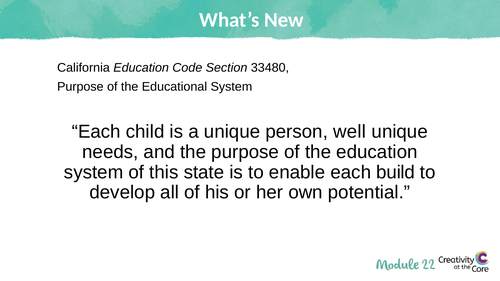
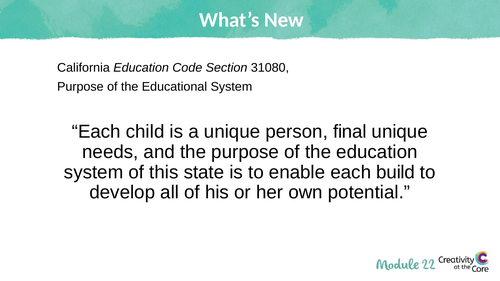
33480: 33480 -> 31080 (270, 68)
well: well -> final (350, 132)
